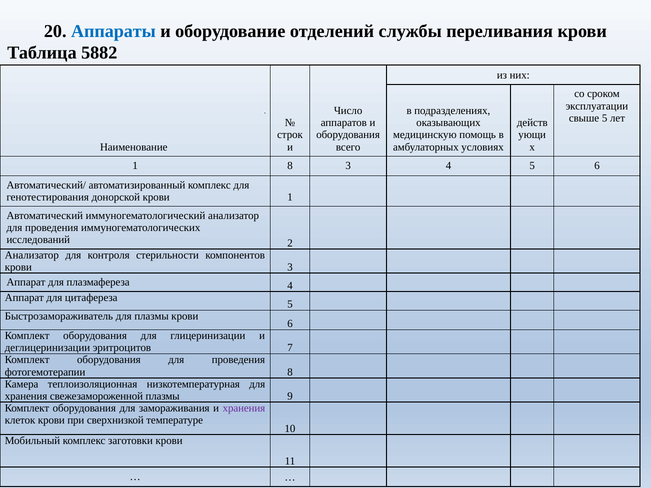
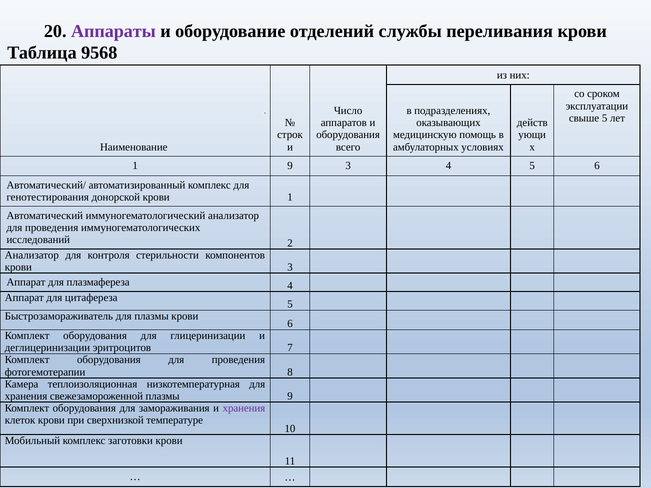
Аппараты colour: blue -> purple (113, 31)
5882: 5882 -> 9568 (99, 53)
1 8: 8 -> 9 (290, 166)
